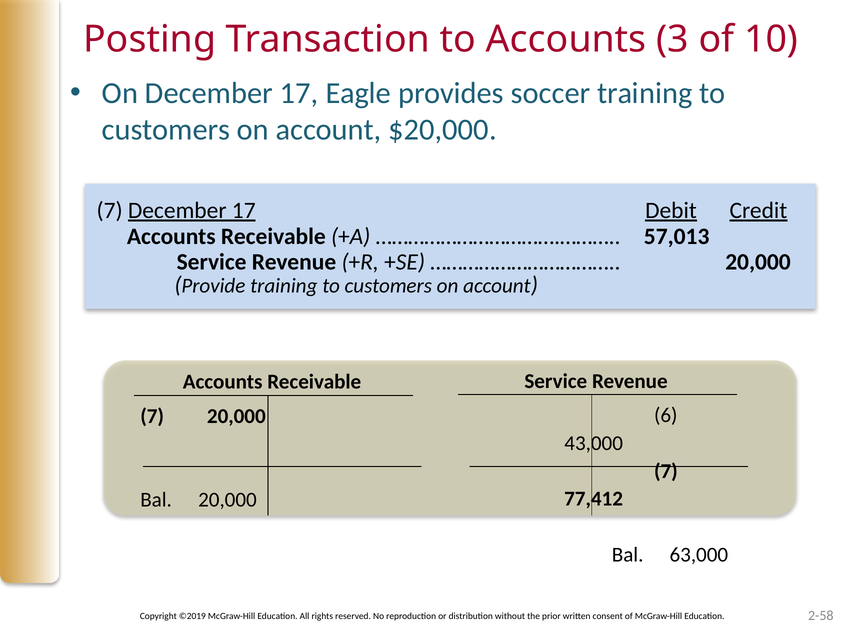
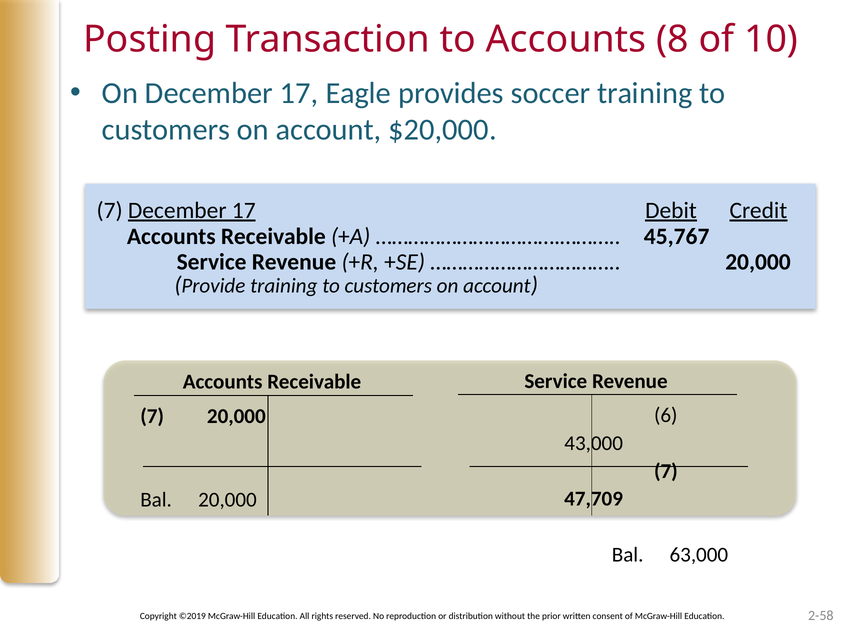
3: 3 -> 8 (673, 40)
57,013: 57,013 -> 45,767 (677, 236)
77,412: 77,412 -> 47,709 (594, 499)
